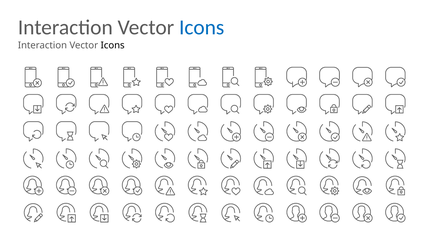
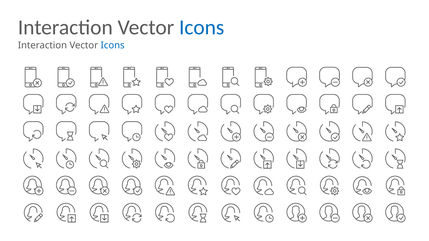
Icons colour: black -> blue (113, 45)
